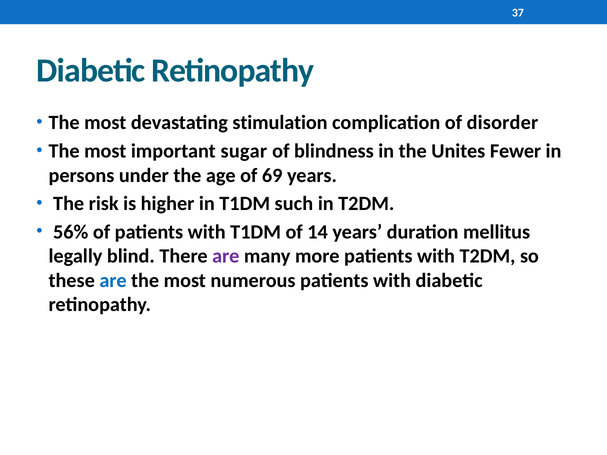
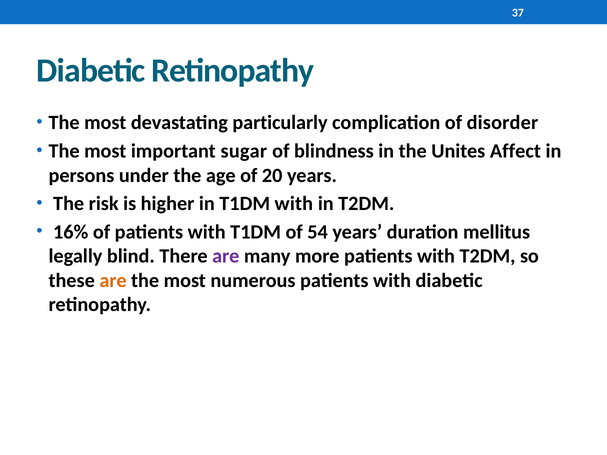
stimulation: stimulation -> particularly (280, 123)
Fewer: Fewer -> Affect (515, 151)
69: 69 -> 20 (272, 175)
T1DM such: such -> with (294, 204)
56%: 56% -> 16% (71, 232)
14: 14 -> 54 (318, 232)
are colour: blue -> orange (113, 281)
